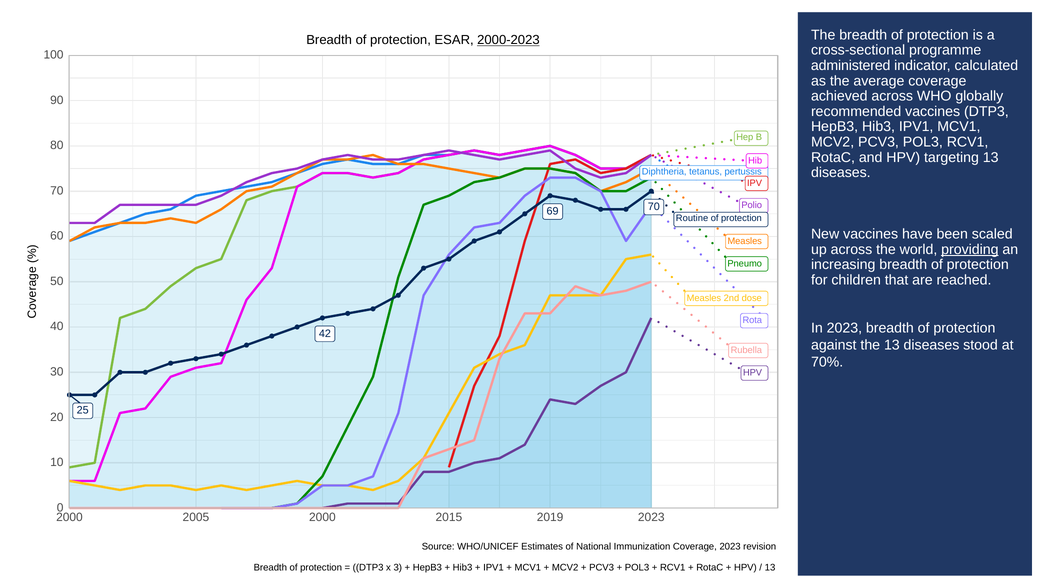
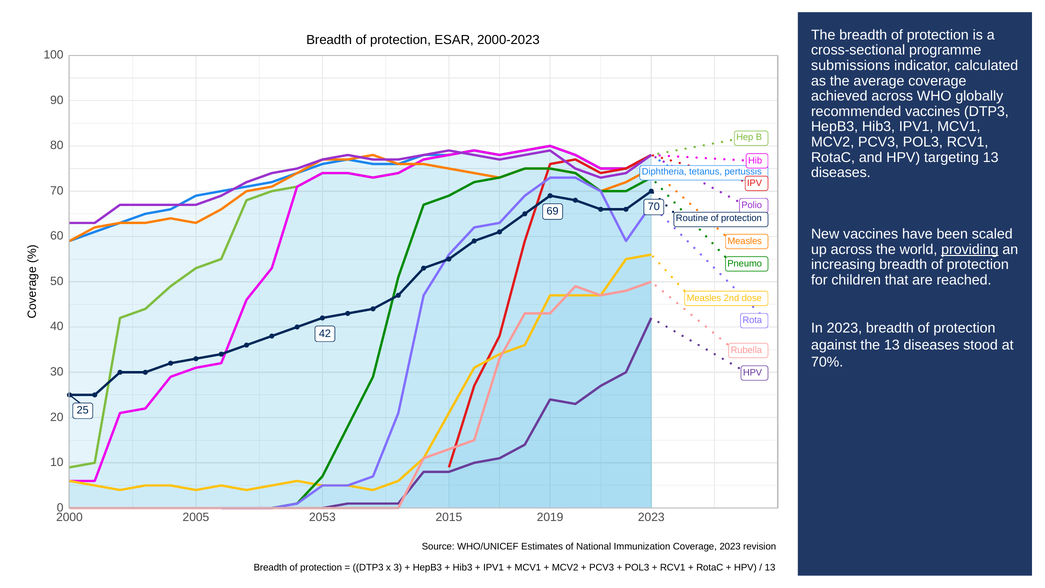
2000-2023 underline: present -> none (508, 40)
administered: administered -> submissions (851, 66)
2005 2000: 2000 -> 2053 (322, 517)
